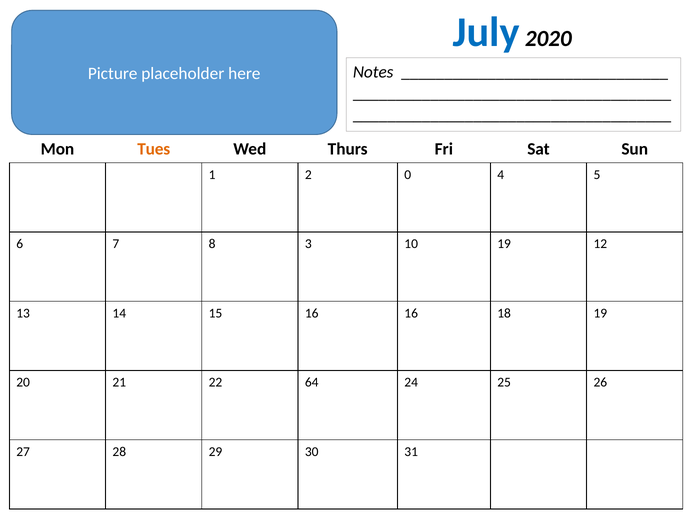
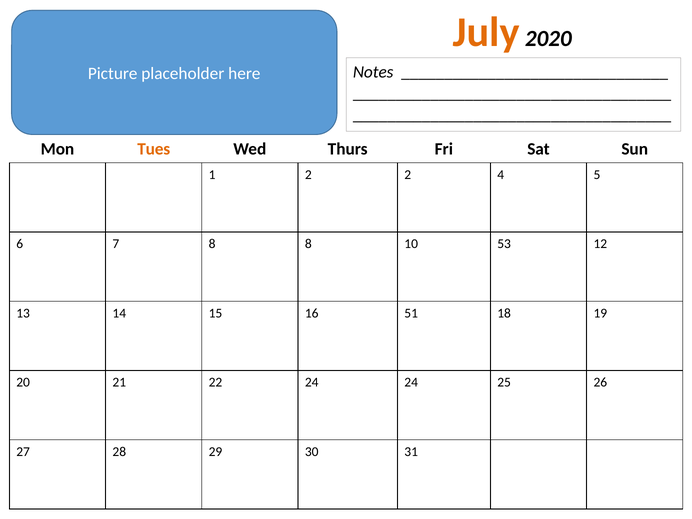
July colour: blue -> orange (486, 32)
2 0: 0 -> 2 (408, 175)
8 3: 3 -> 8 (308, 244)
10 19: 19 -> 53 (504, 244)
16 16: 16 -> 51 (411, 313)
22 64: 64 -> 24 (312, 382)
